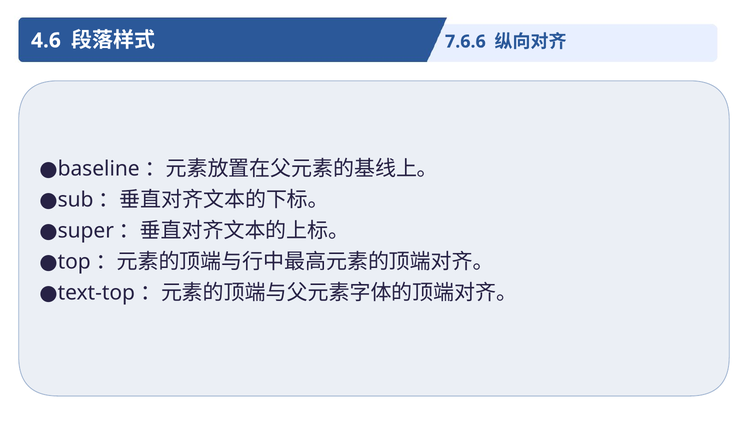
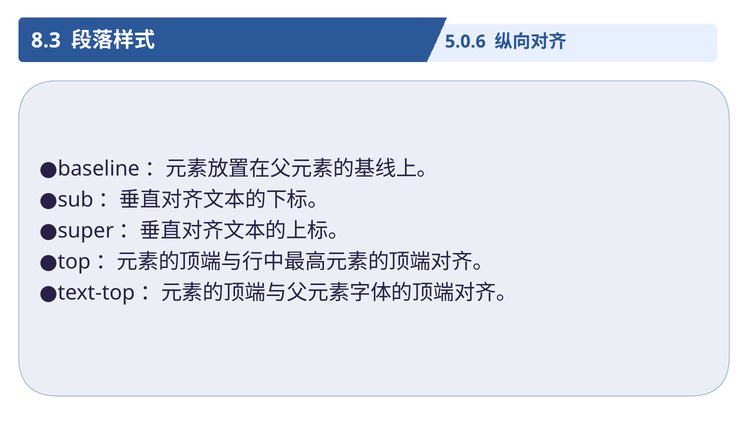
4.6: 4.6 -> 8.3 (46, 40)
7.6.6: 7.6.6 -> 5.0.6 (465, 42)
